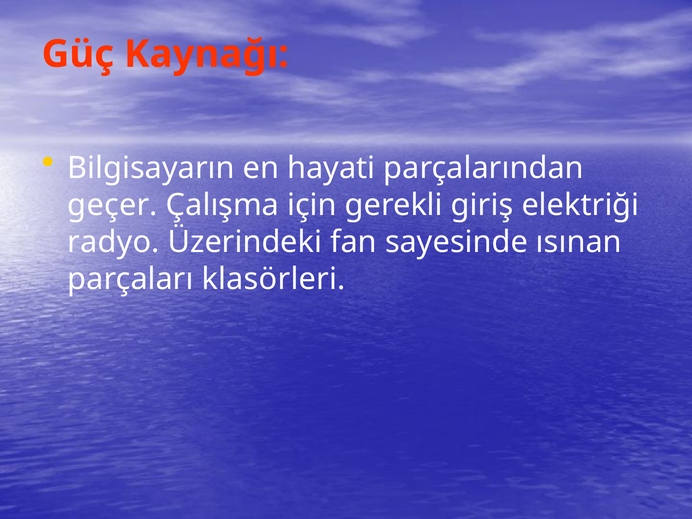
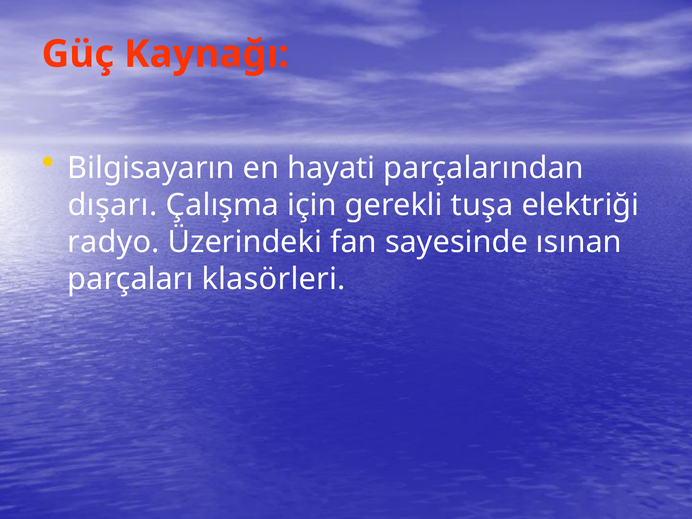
geçer: geçer -> dışarı (112, 205)
giriş: giriş -> tuşa (482, 205)
